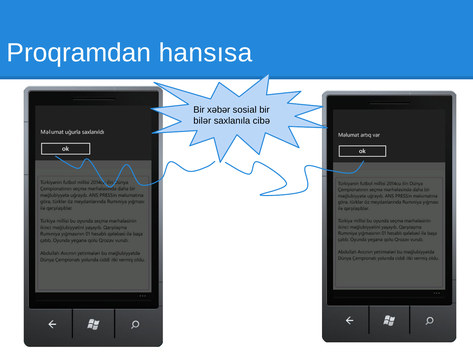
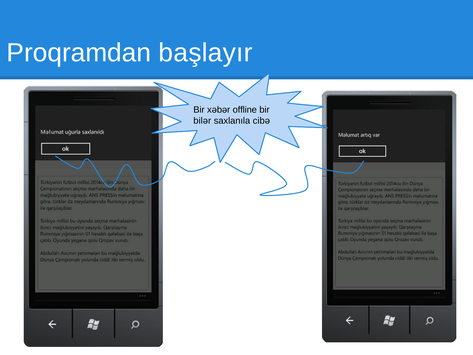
hansısa: hansısa -> başlayır (206, 53)
sosial: sosial -> offline (245, 110)
